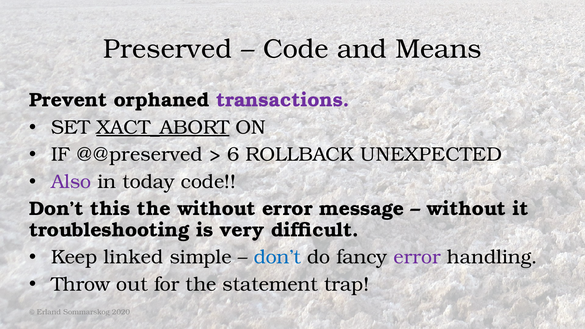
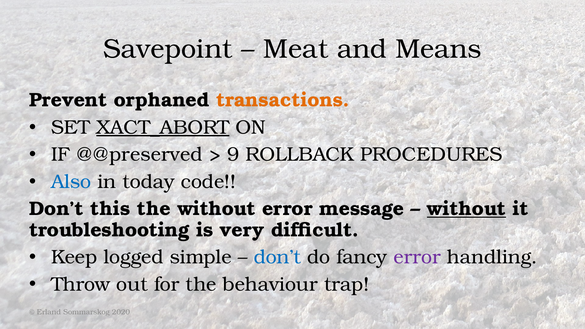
Preserved: Preserved -> Savepoint (168, 49)
Code: Code -> Meat (296, 49)
transactions colour: purple -> orange (283, 100)
6: 6 -> 9 (233, 155)
UNEXPECTED: UNEXPECTED -> PROCEDURES (431, 155)
Also colour: purple -> blue (71, 182)
without underline: none -> present (466, 209)
linked: linked -> logged (133, 257)
statement: statement -> behaviour (270, 284)
